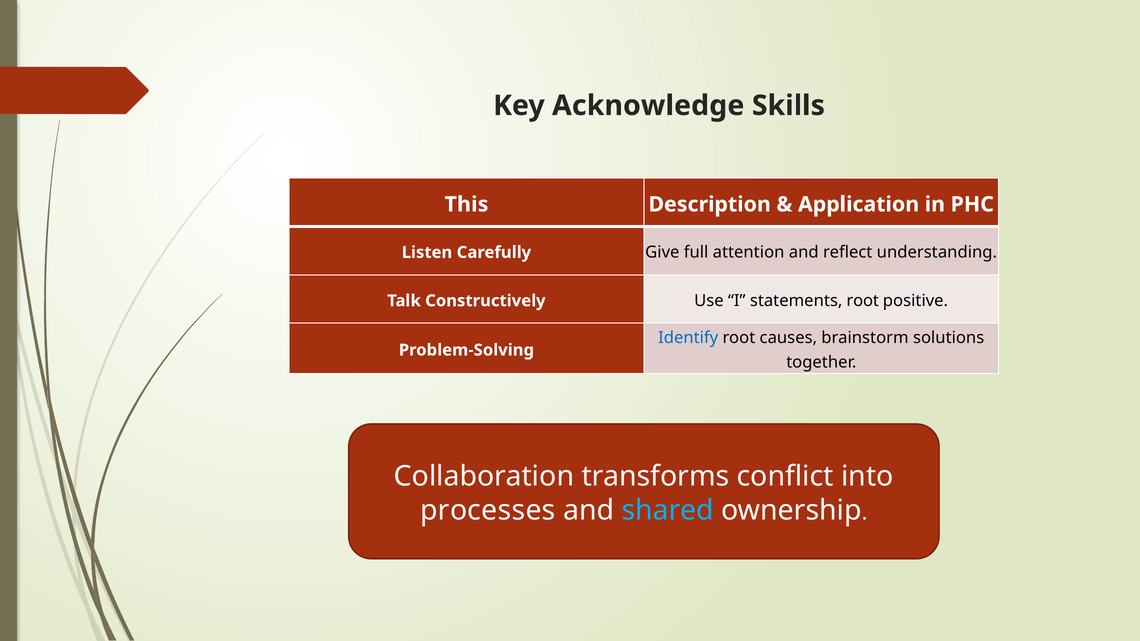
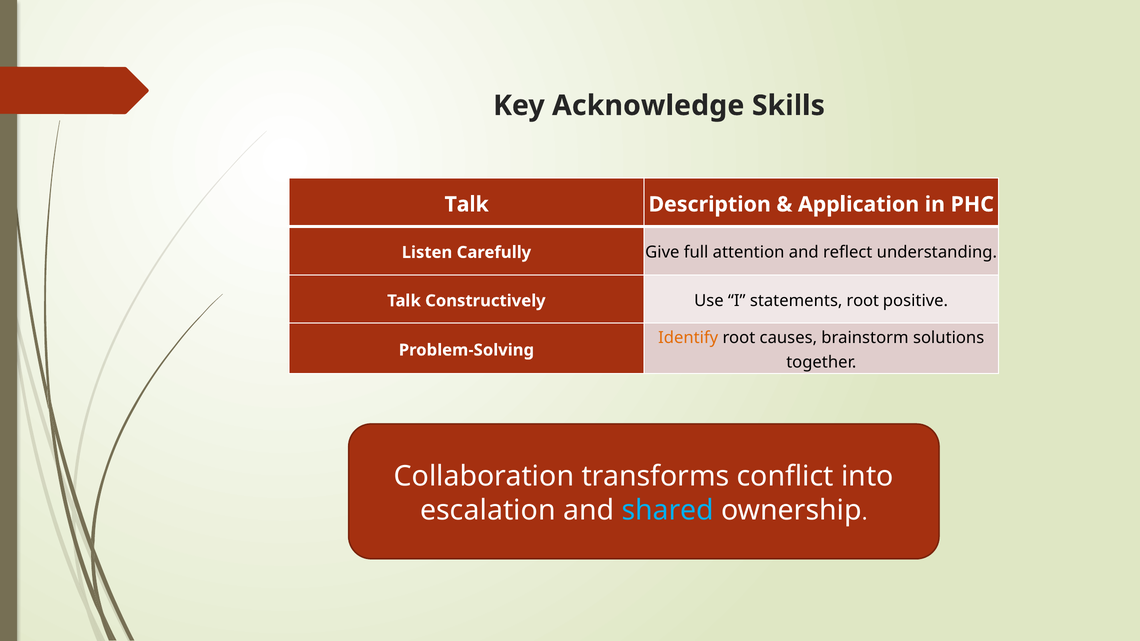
This: This -> Talk (467, 205)
Identify colour: blue -> orange (688, 338)
processes: processes -> escalation (488, 511)
